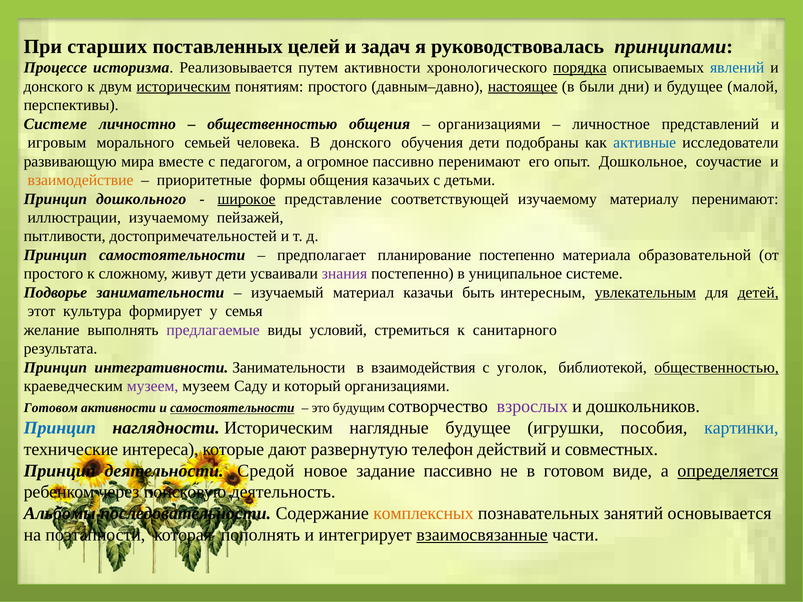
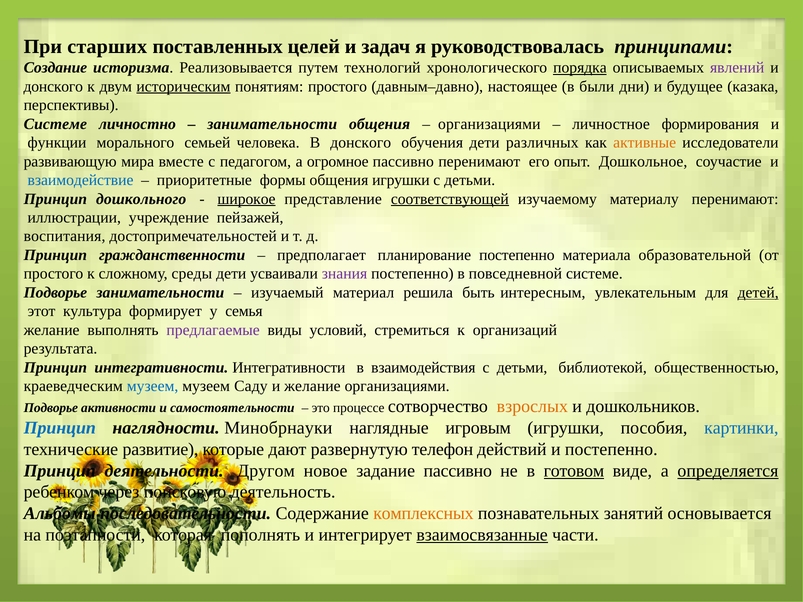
Процессе: Процессе -> Создание (55, 68)
путем активности: активности -> технологий (382, 68)
явлений colour: blue -> purple (737, 68)
настоящее underline: present -> none (523, 86)
малой: малой -> казака (753, 86)
общественностью: общественностью -> занимательности (272, 124)
представлений: представлений -> формирования (710, 124)
игровым: игровым -> функции (57, 143)
подобраны: подобраны -> различных (542, 143)
активные colour: blue -> orange (645, 143)
взаимодействие colour: orange -> blue (81, 180)
общения казачьих: казачьих -> игрушки (401, 180)
соответствующей underline: none -> present (450, 199)
иллюстрации изучаемому: изучаемому -> учреждение (169, 218)
пытливости: пытливости -> воспитания (65, 236)
Принцип самостоятельности: самостоятельности -> гражданственности (172, 255)
живут: живут -> среды (192, 274)
униципальное: униципальное -> повседневной (515, 274)
казачьи: казачьи -> решила (428, 293)
увлекательным underline: present -> none (645, 293)
санитарного: санитарного -> организаций (515, 330)
интегративности Занимательности: Занимательности -> Интегративности (289, 368)
уголок: уголок -> детьми (522, 368)
общественностью underline: present -> none (717, 368)
музеем colour: purple -> blue (153, 386)
и который: который -> желание (312, 386)
Готовом: Готовом -> Подворье (51, 408)
самостоятельности underline: present -> none (232, 408)
будущим: будущим -> процессе (359, 408)
взрослых colour: purple -> orange (532, 407)
наглядности Историческим: Историческим -> Минобрнауки (278, 428)
наглядные будущее: будущее -> игровым (478, 428)
интереса: интереса -> развитие (160, 449)
и совместных: совместных -> постепенно (611, 449)
Средой: Средой -> Другом (266, 471)
готовом underline: none -> present (574, 471)
